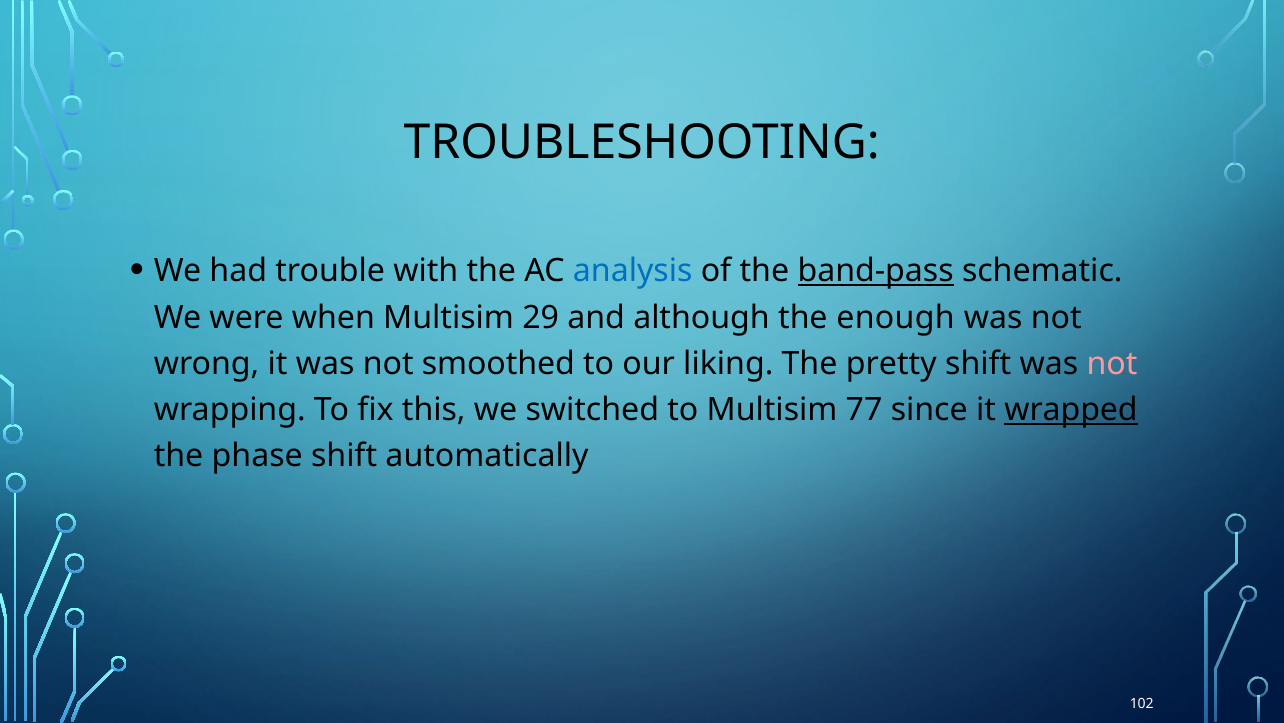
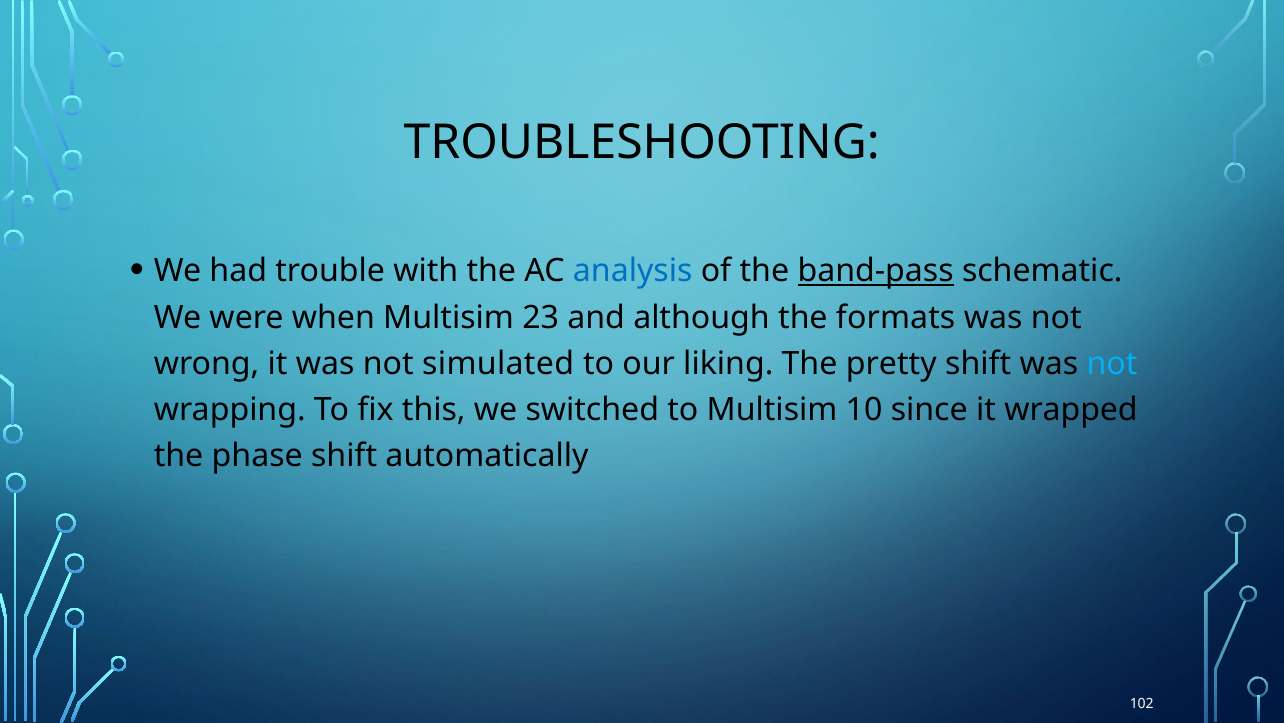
29: 29 -> 23 (541, 317)
enough: enough -> formats (896, 317)
smoothed: smoothed -> simulated (498, 363)
not colour: pink -> light blue (1112, 363)
77: 77 -> 10 (864, 410)
wrapped underline: present -> none (1071, 410)
